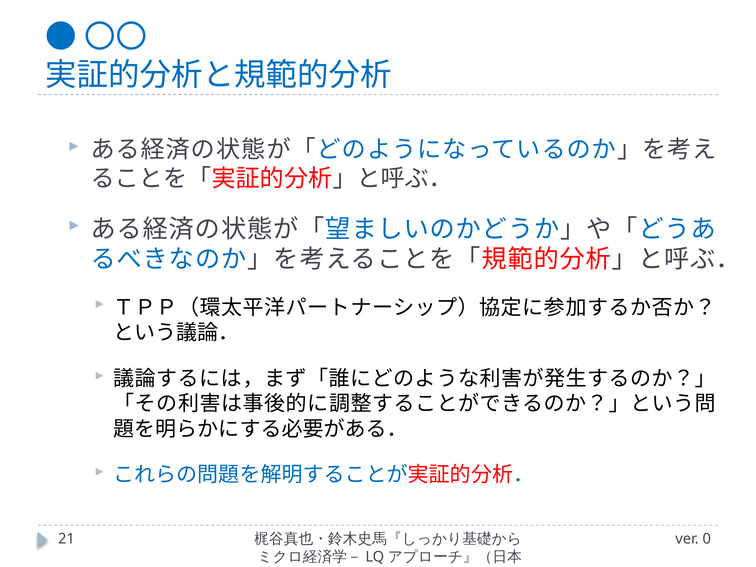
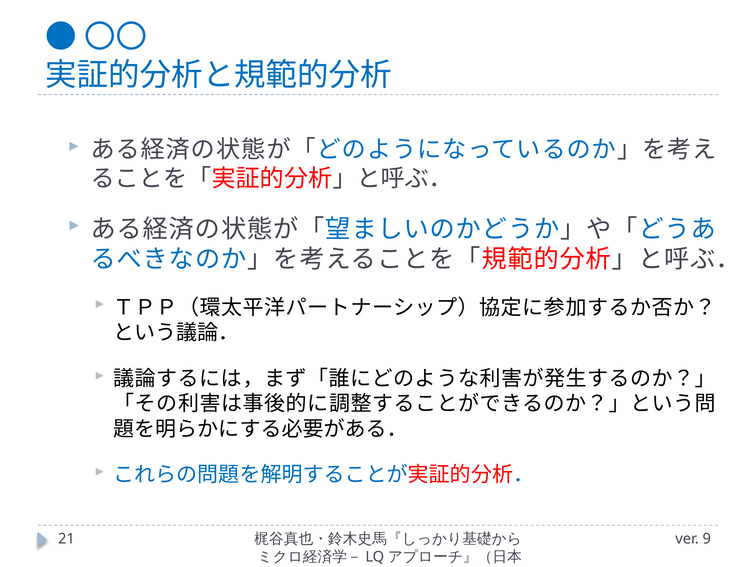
0: 0 -> 9 (707, 539)
